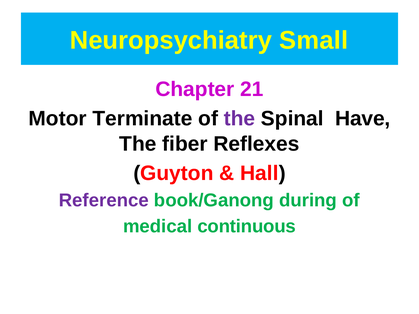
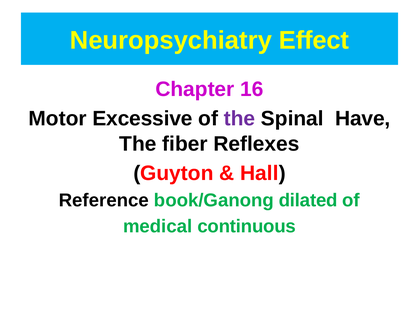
Small: Small -> Effect (314, 41)
21: 21 -> 16 (252, 89)
Terminate: Terminate -> Excessive (143, 119)
Reference colour: purple -> black (104, 201)
during: during -> dilated (308, 201)
